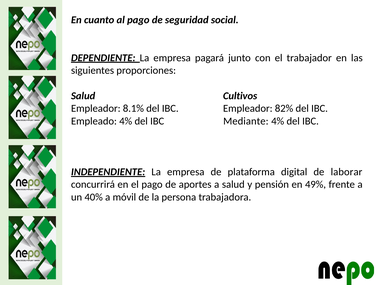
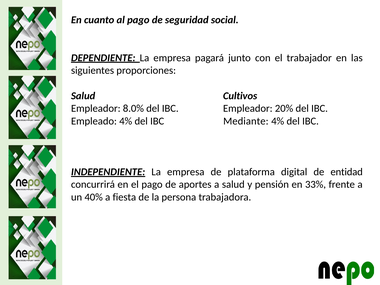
8.1%: 8.1% -> 8.0% (133, 108)
82%: 82% -> 20% (284, 108)
laborar: laborar -> entidad (347, 172)
49%: 49% -> 33% (316, 185)
móvil: móvil -> fiesta (124, 197)
